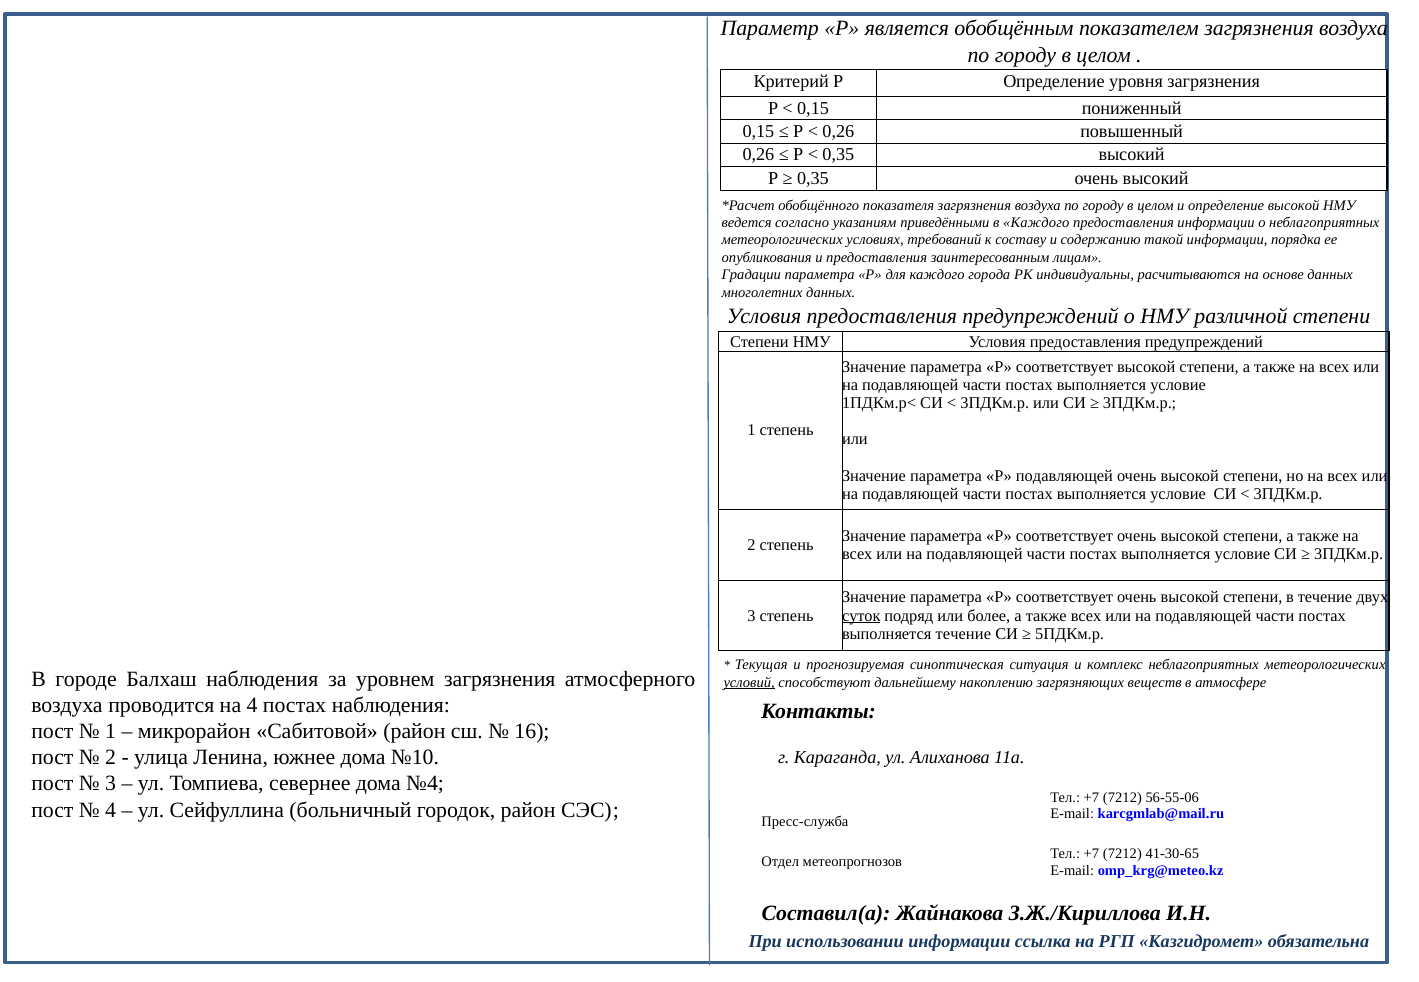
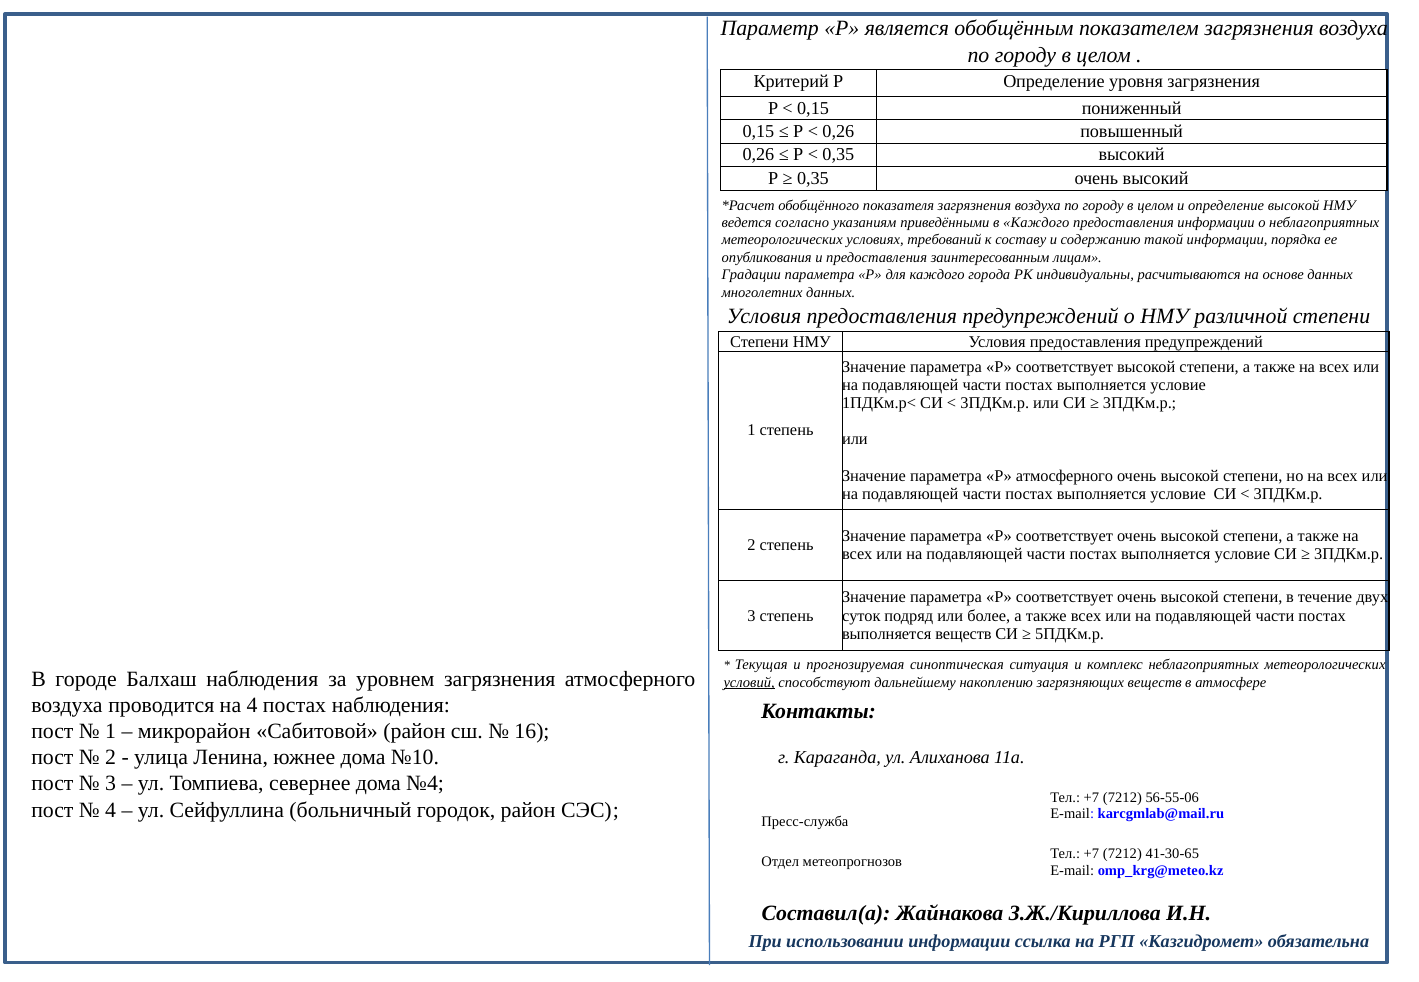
Р подавляющей: подавляющей -> атмосферного (1064, 476)
суток underline: present -> none (861, 616)
выполняется течение: течение -> веществ (963, 634)
